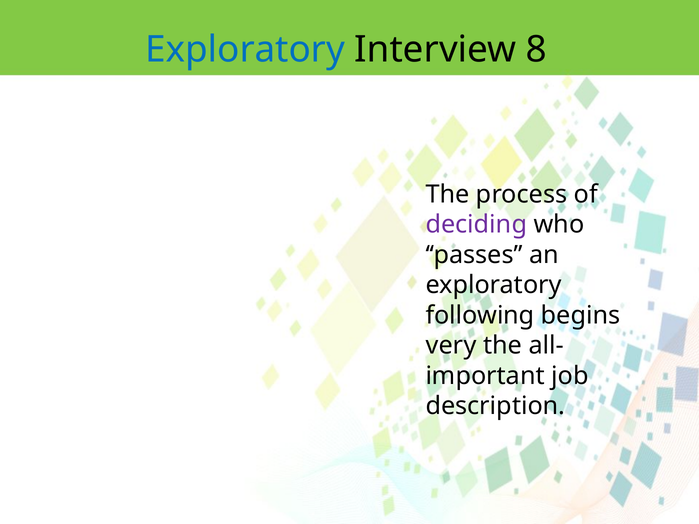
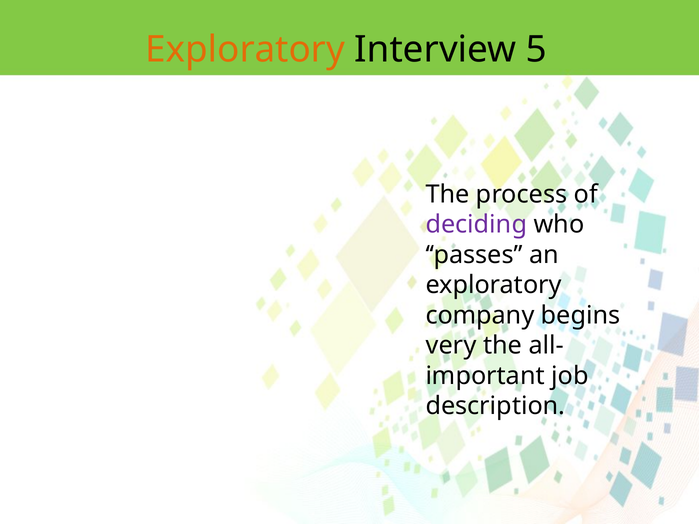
Exploratory colour: blue -> orange (245, 50)
8: 8 -> 5 (537, 50)
following: following -> company (480, 315)
